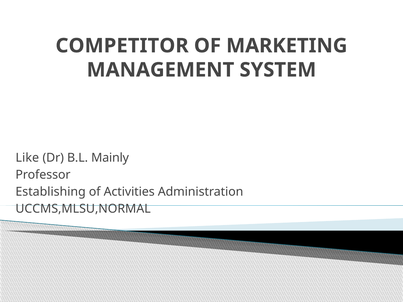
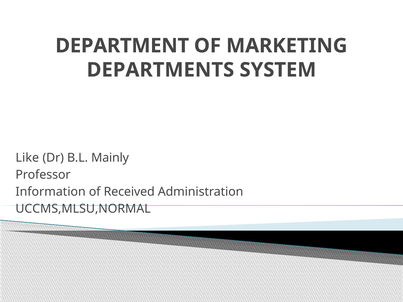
COMPETITOR: COMPETITOR -> DEPARTMENT (122, 46)
MANAGEMENT: MANAGEMENT -> DEPARTMENTS (160, 70)
Establishing: Establishing -> Information (51, 192)
Activities: Activities -> Received (129, 192)
